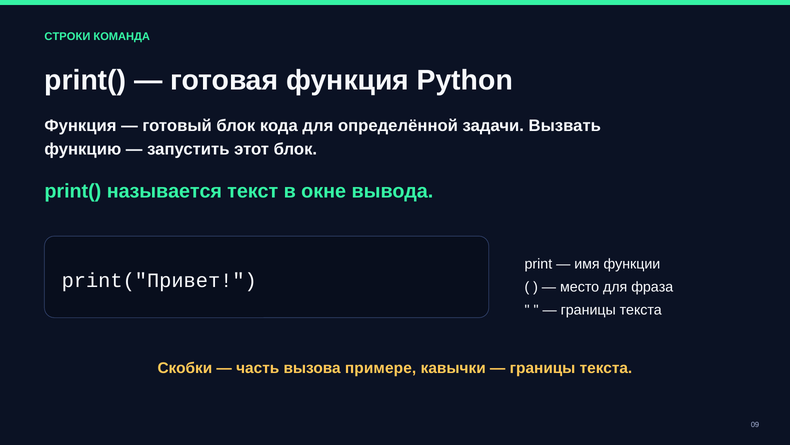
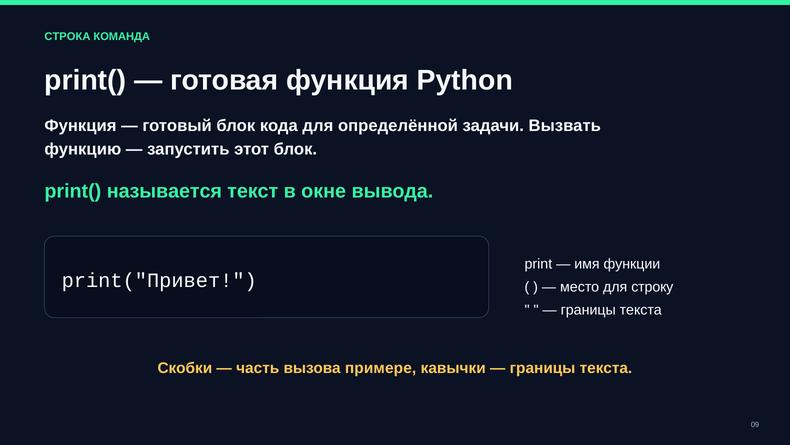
СТРОКИ: СТРОКИ -> СТРОКА (67, 37)
фраза: фраза -> строку (652, 287)
